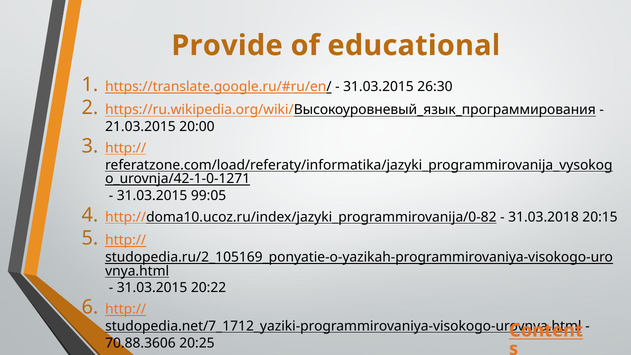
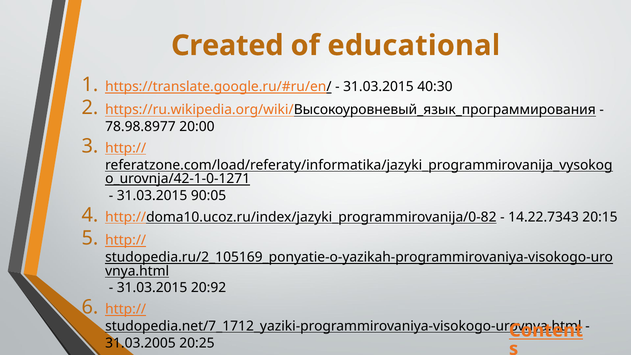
Provide: Provide -> Created (227, 46)
26:30: 26:30 -> 40:30 (435, 87)
21.03.2015: 21.03.2015 -> 78.98.8977 (140, 127)
99:05: 99:05 -> 90:05 (209, 196)
31.03.2018: 31.03.2018 -> 14.22.7343 (544, 217)
20:22: 20:22 -> 20:92 (209, 288)
70.88.3606: 70.88.3606 -> 31.03.2005 (140, 343)
